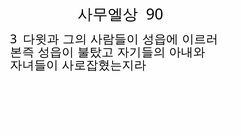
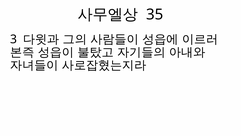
90: 90 -> 35 (155, 15)
